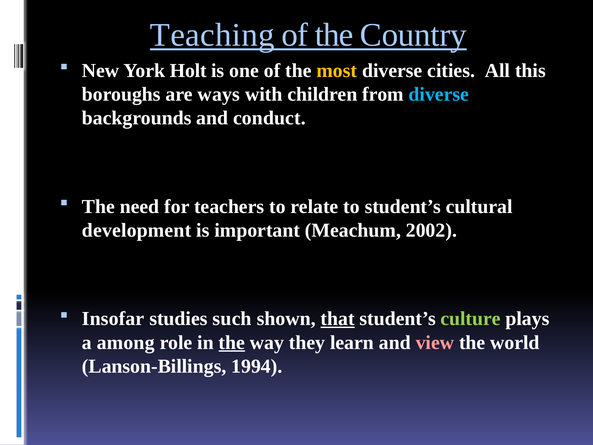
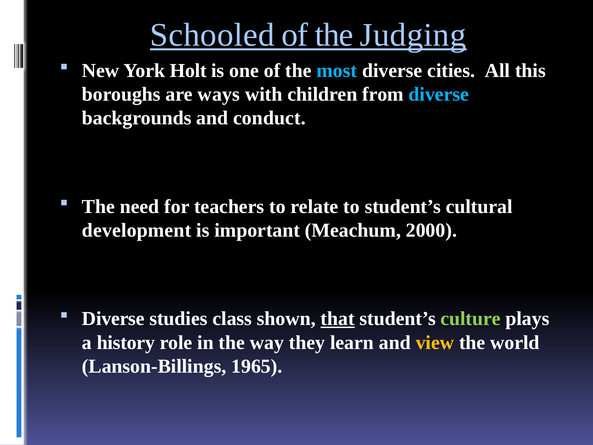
Teaching: Teaching -> Schooled (212, 35)
Country: Country -> Judging (413, 35)
most colour: yellow -> light blue (337, 71)
2002: 2002 -> 2000 (431, 230)
Insofar: Insofar -> Diverse (113, 319)
such: such -> class (232, 319)
among: among -> history (126, 342)
the underline: present -> none (232, 342)
view colour: pink -> yellow (435, 342)
1994: 1994 -> 1965 (257, 366)
